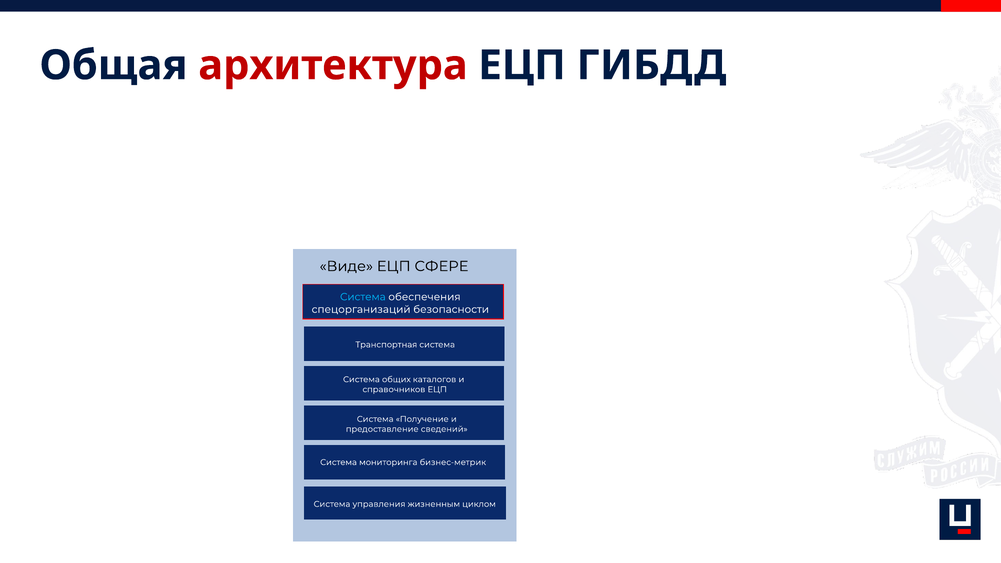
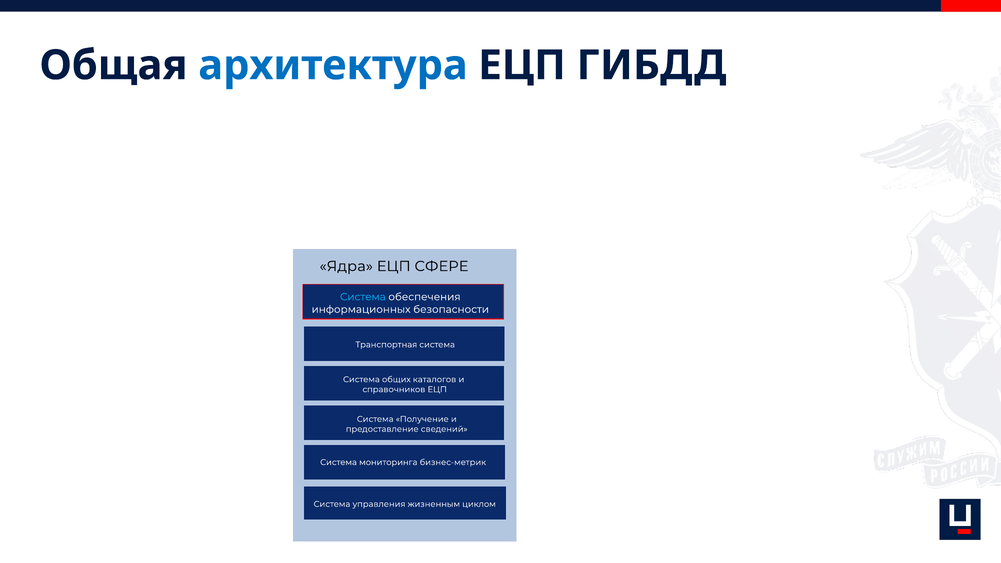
архитектура colour: red -> blue (333, 65)
Виде: Виде -> Ядра (346, 266)
спецорганизаций: спецорганизаций -> информационных (361, 309)
